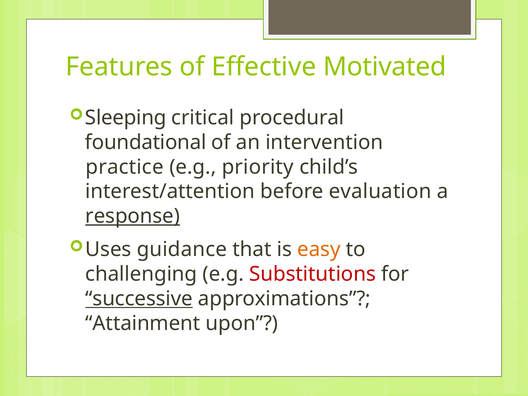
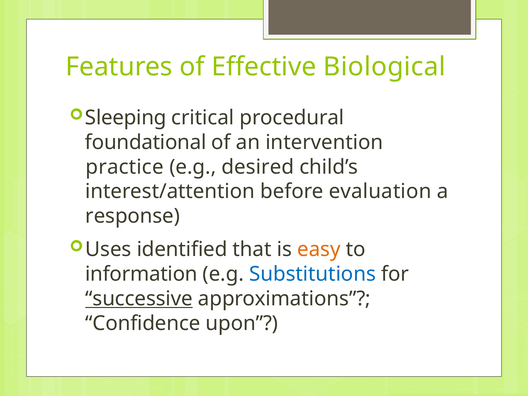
Motivated: Motivated -> Biological (385, 67)
priority: priority -> desired (258, 167)
response underline: present -> none (133, 216)
guidance: guidance -> identified (182, 249)
challenging: challenging -> information (141, 274)
Substitutions colour: red -> blue (313, 274)
Attainment: Attainment -> Confidence (143, 323)
